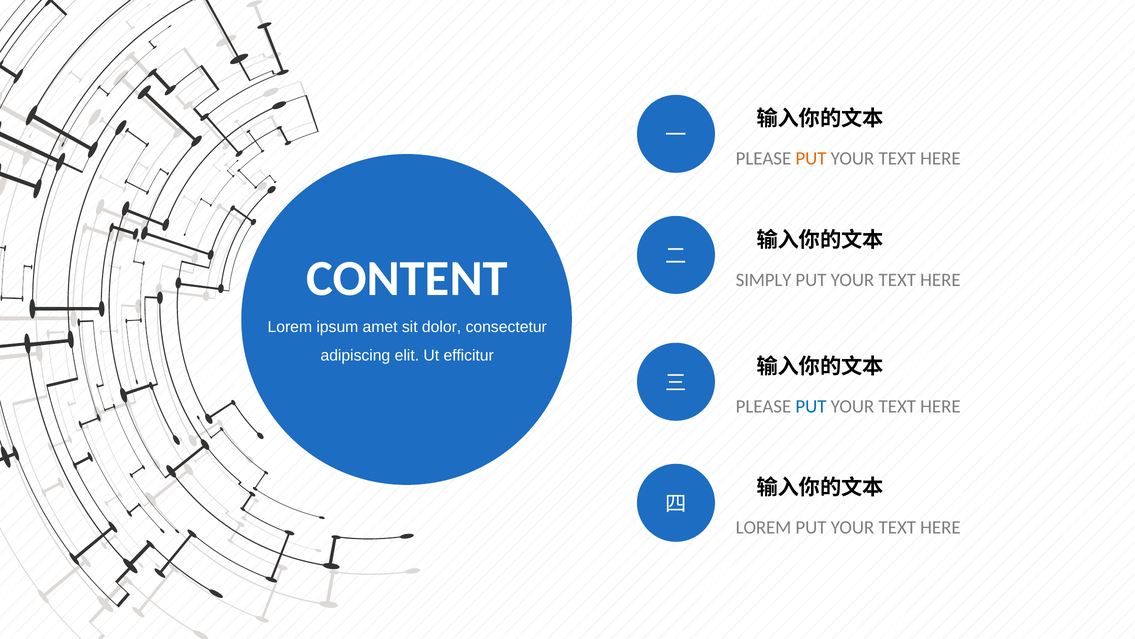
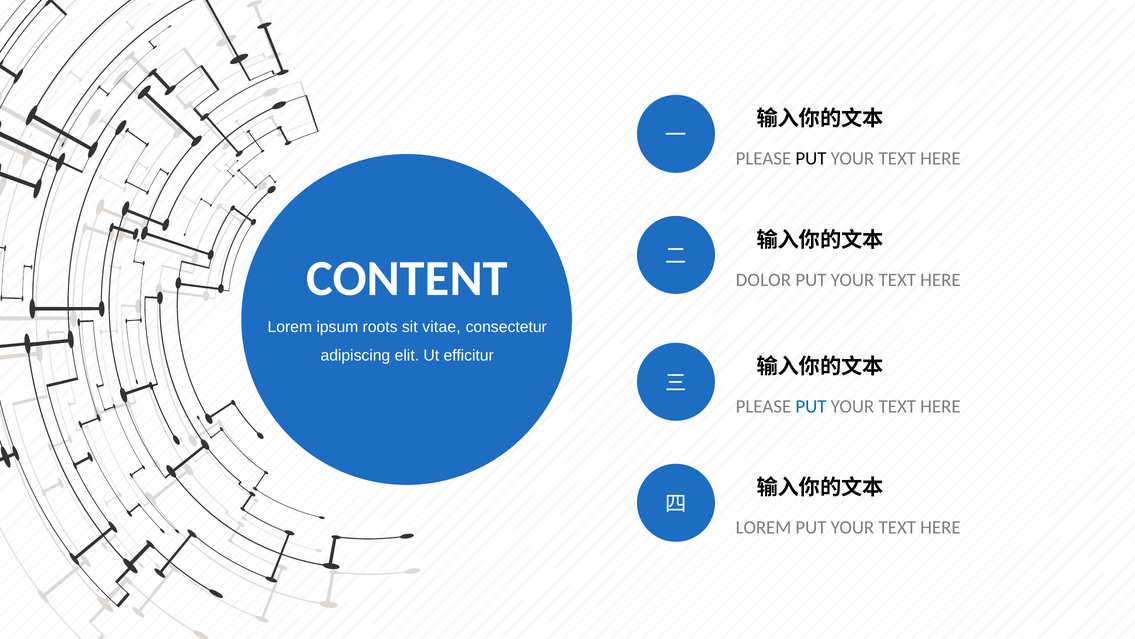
PUT colour: orange -> black (811, 159)
SIMPLY: SIMPLY -> DOLOR (763, 280)
amet: amet -> roots (380, 327)
dolor: dolor -> vitae (442, 327)
